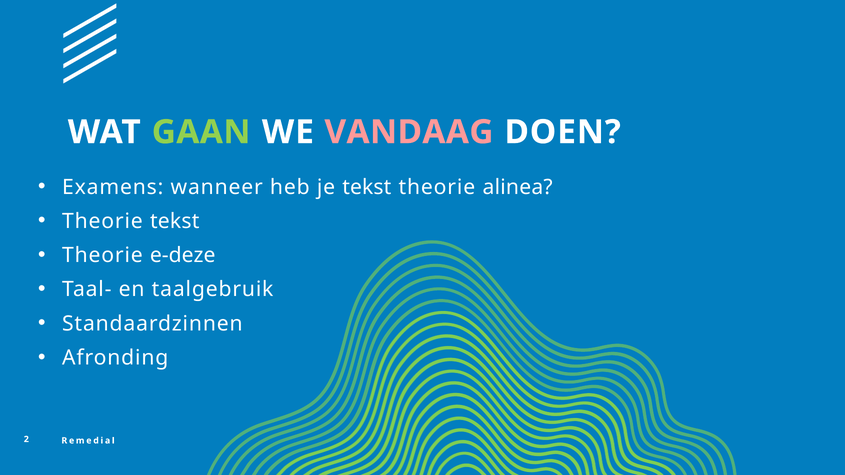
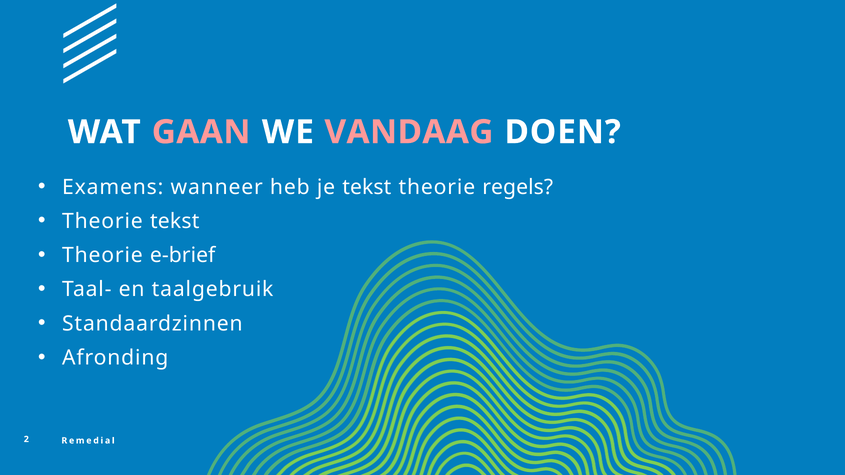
GAAN colour: light green -> pink (201, 132)
alinea: alinea -> regels (518, 187)
e-deze: e-deze -> e-brief (183, 255)
